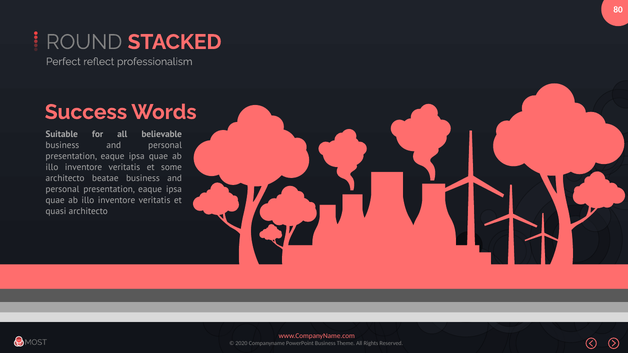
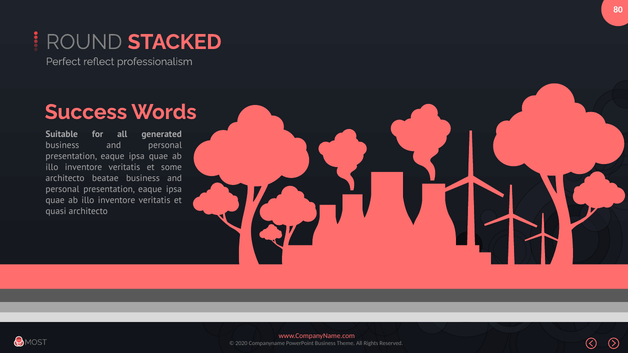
believable: believable -> generated (162, 134)
